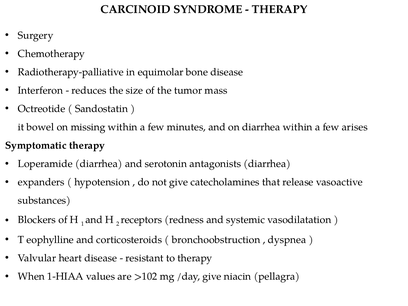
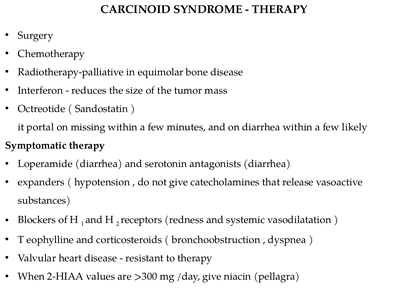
bowel: bowel -> portal (40, 127)
arises: arises -> likely (355, 127)
1-HIAA: 1-HIAA -> 2-HIAA (65, 277)
>102: >102 -> >300 (146, 277)
